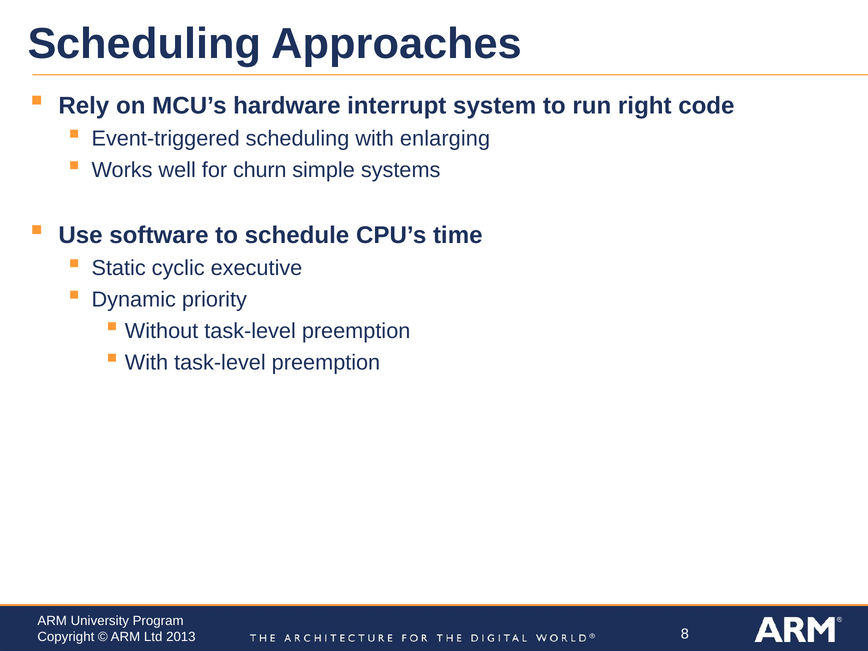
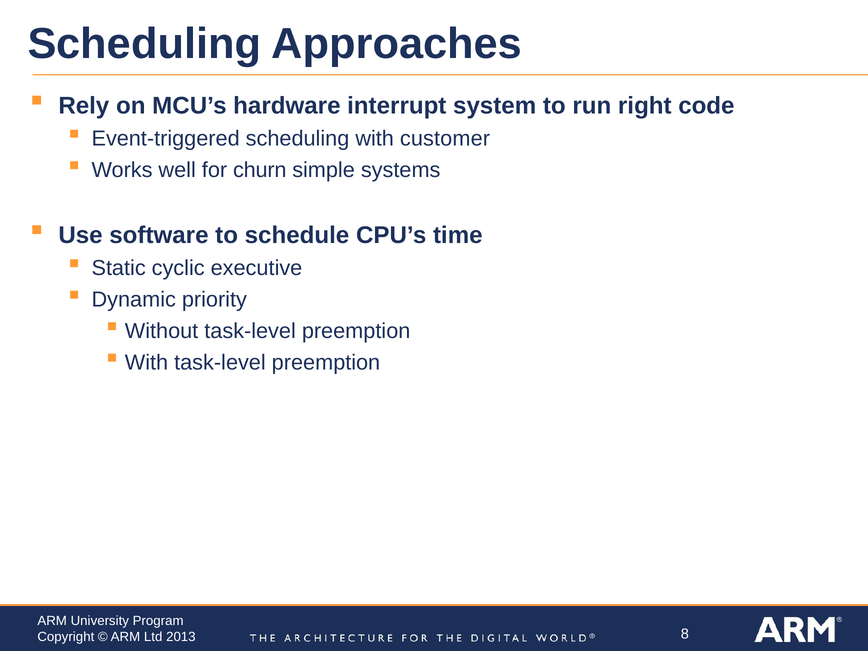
enlarging: enlarging -> customer (445, 139)
